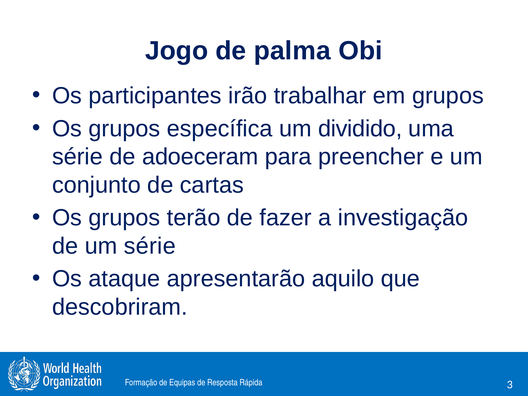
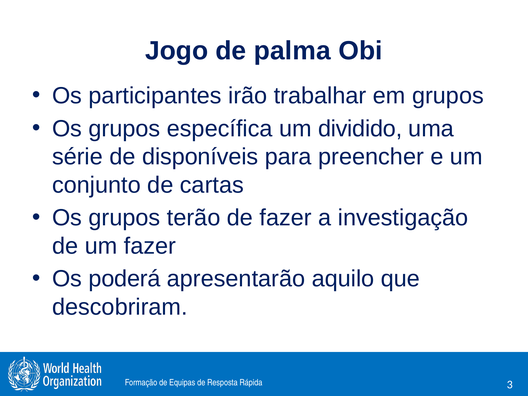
adoeceram: adoeceram -> disponíveis (200, 157)
um série: série -> fazer (150, 246)
ataque: ataque -> poderá (125, 279)
